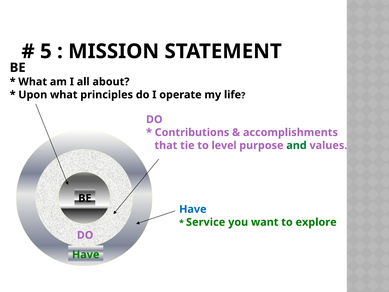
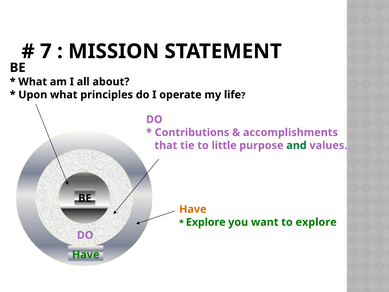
5: 5 -> 7 (46, 51)
level: level -> little (224, 145)
Have colour: blue -> orange (193, 209)
Service: Service -> Explore (206, 222)
